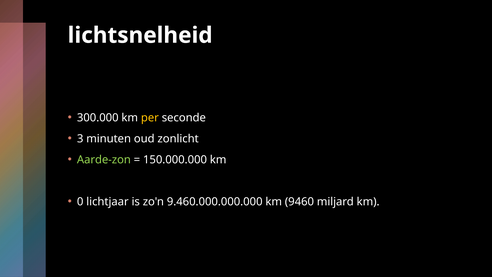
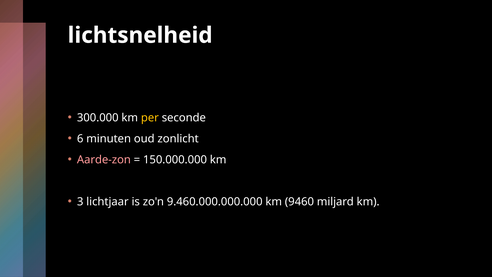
3: 3 -> 6 (80, 139)
Aarde-zon colour: light green -> pink (104, 160)
0: 0 -> 3 (80, 202)
